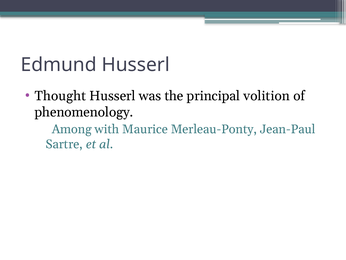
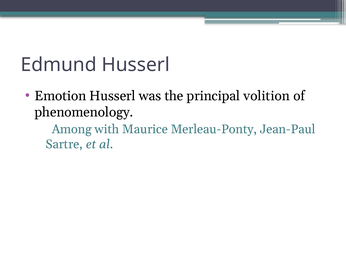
Thought: Thought -> Emotion (60, 96)
